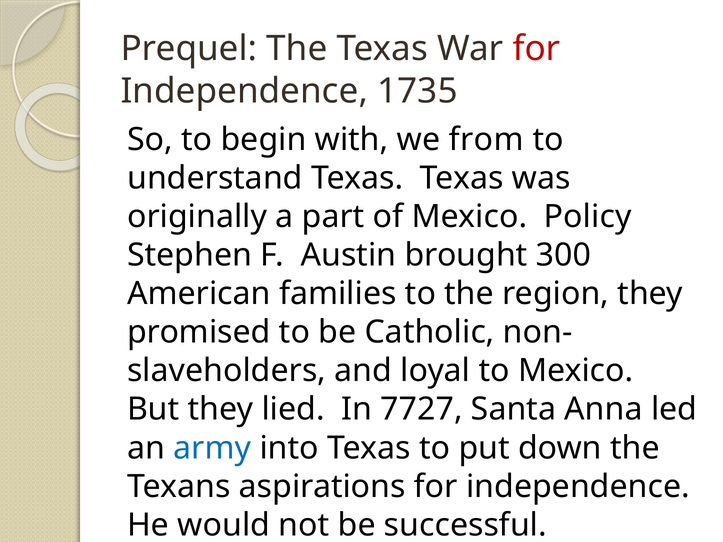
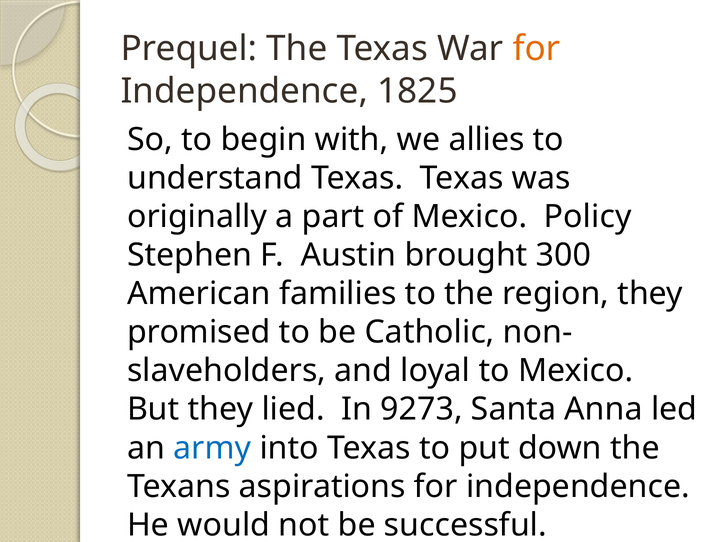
for colour: red -> orange (536, 49)
1735: 1735 -> 1825 (417, 91)
from: from -> allies (487, 140)
7727: 7727 -> 9273 (422, 410)
